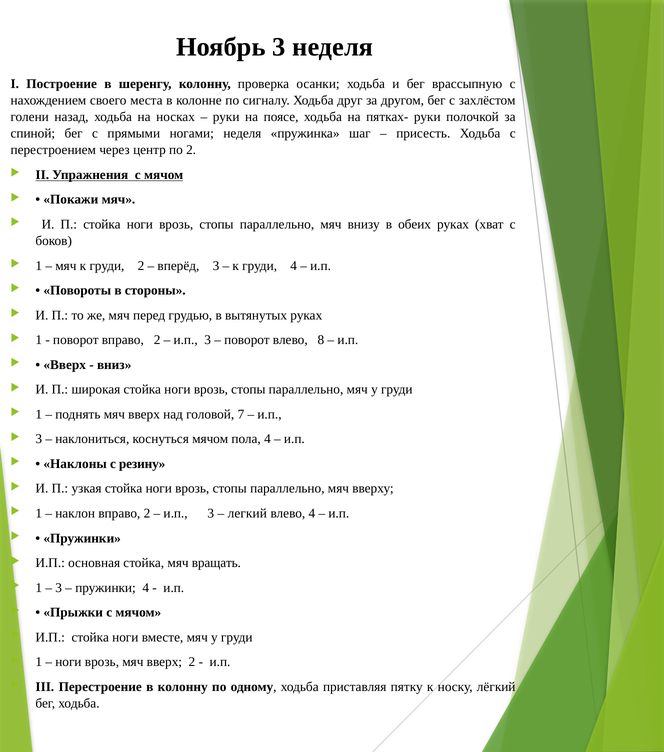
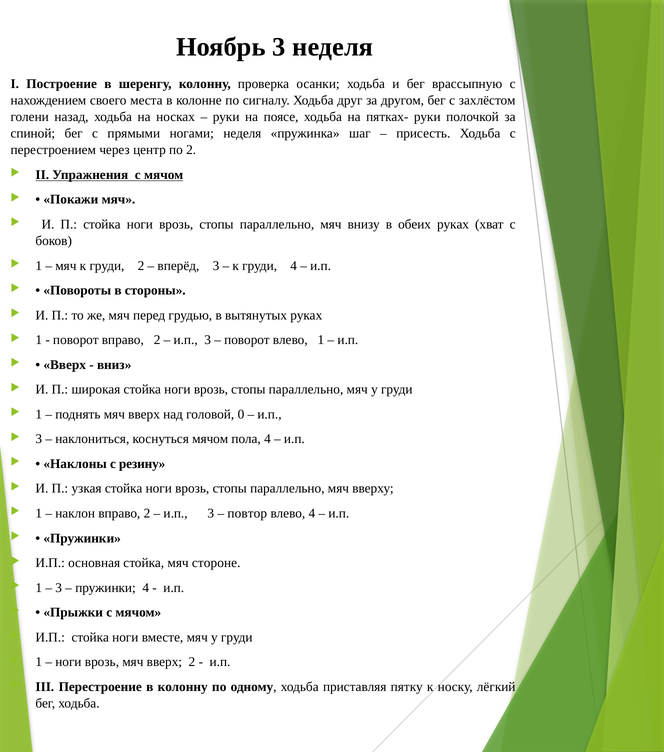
влево 8: 8 -> 1 (321, 340)
7: 7 -> 0 (241, 414)
легкий: легкий -> повтор (247, 513)
вращать: вращать -> стороне (216, 563)
